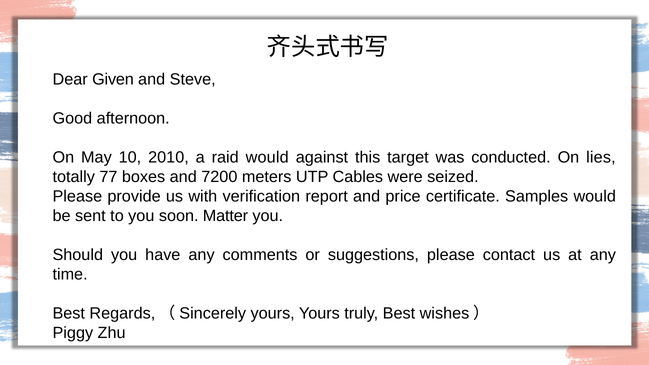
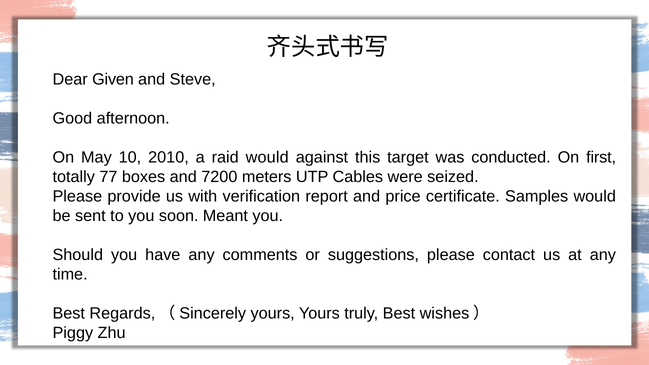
lies: lies -> first (601, 158)
Matter: Matter -> Meant (225, 216)
